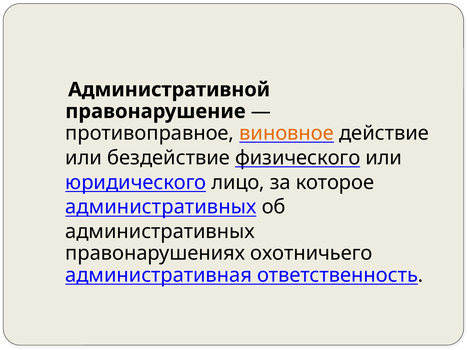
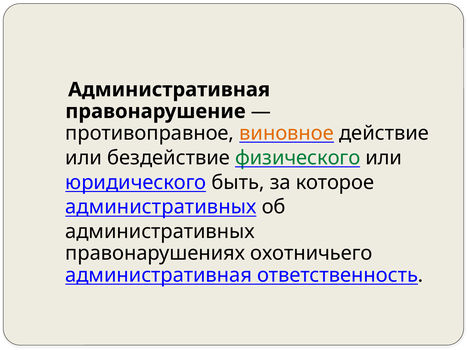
Административной: Административной -> Административная (169, 90)
физического colour: black -> green (298, 158)
лицо: лицо -> быть (238, 182)
